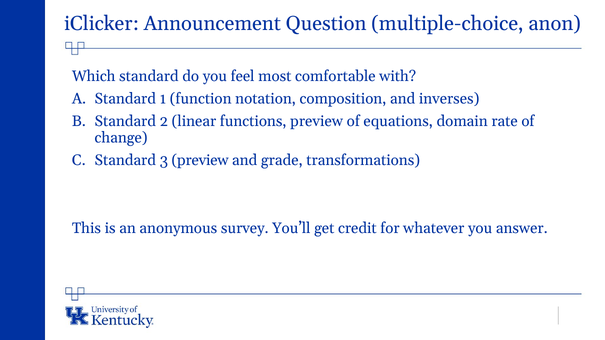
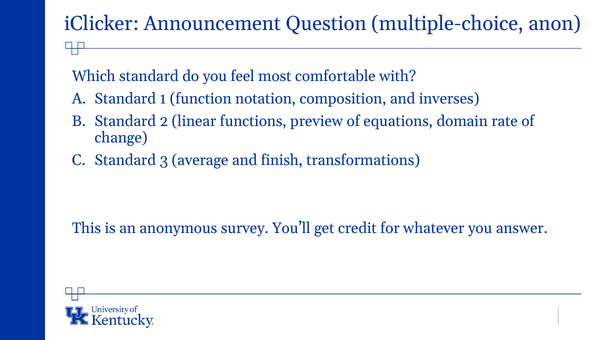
3 preview: preview -> average (200, 160)
grade: grade -> finish (282, 160)
